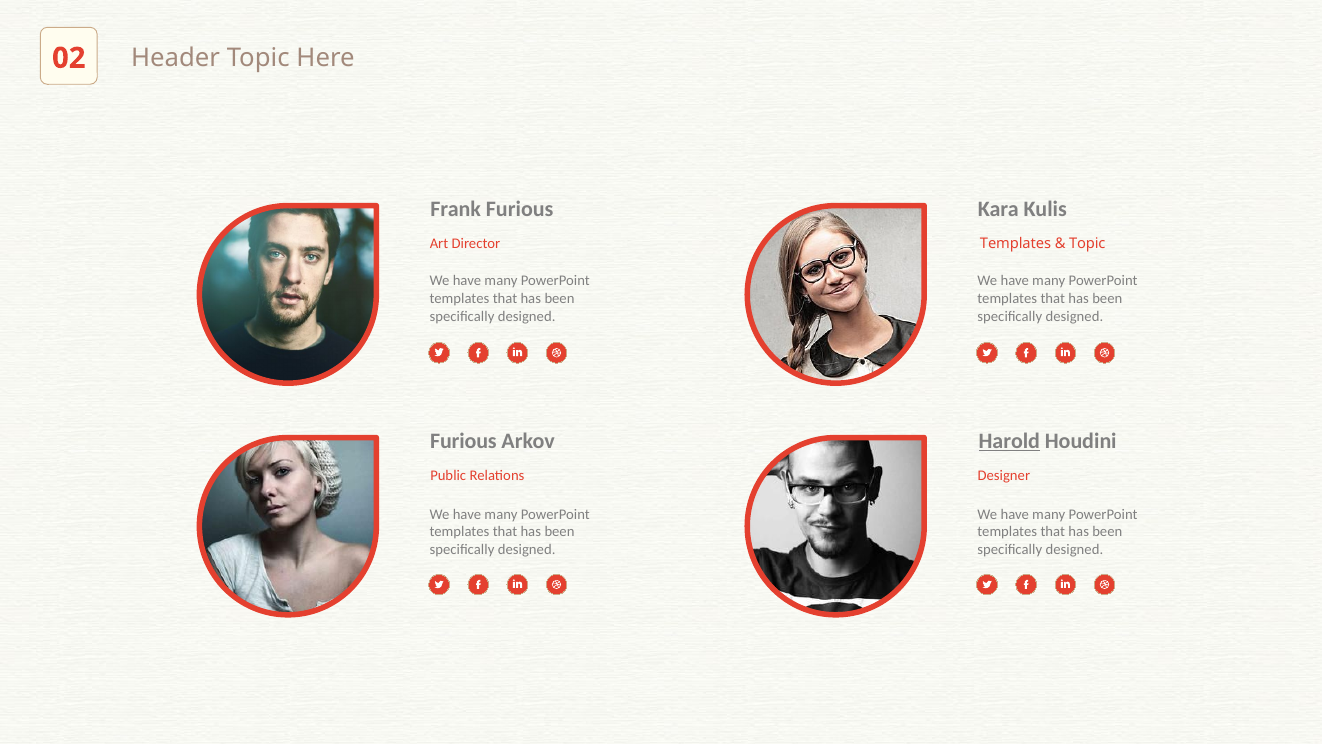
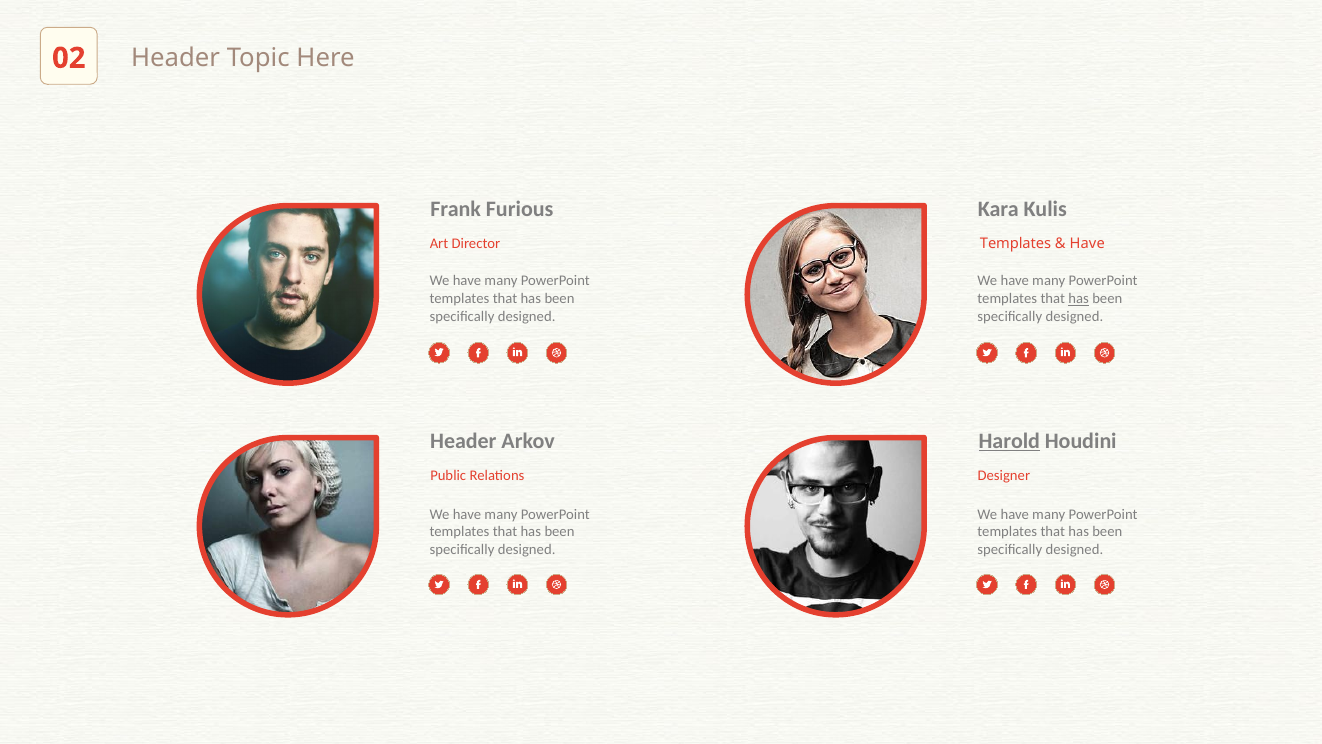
Topic: Topic -> Have (1087, 243)
has underline: none -> present (1079, 298)
Furious: Furious -> Header (463, 441)
